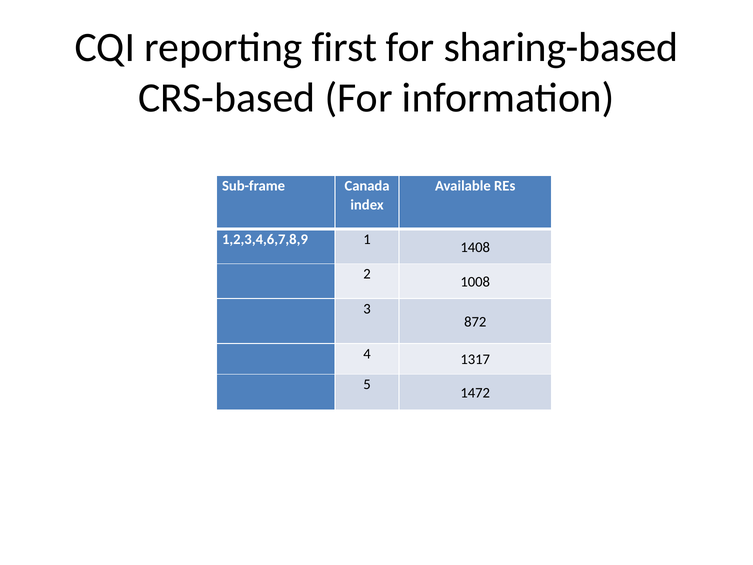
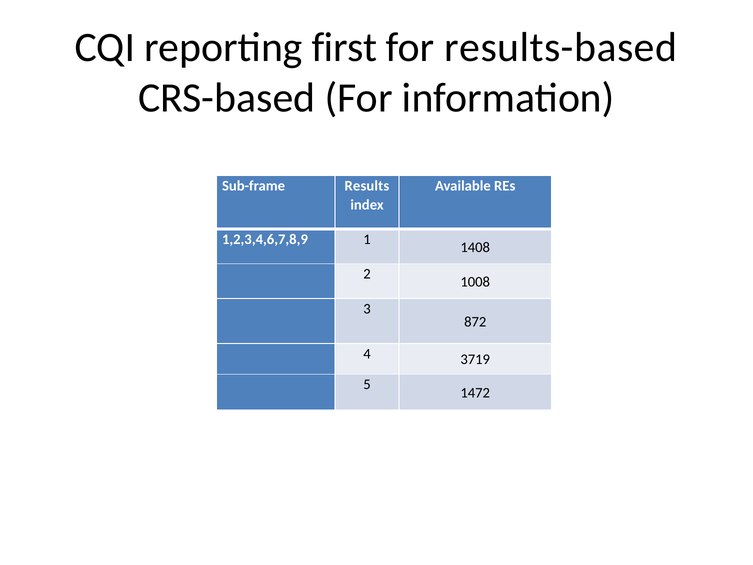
sharing-based: sharing-based -> results-based (561, 48)
Canada: Canada -> Results (367, 186)
1317: 1317 -> 3719 (475, 359)
